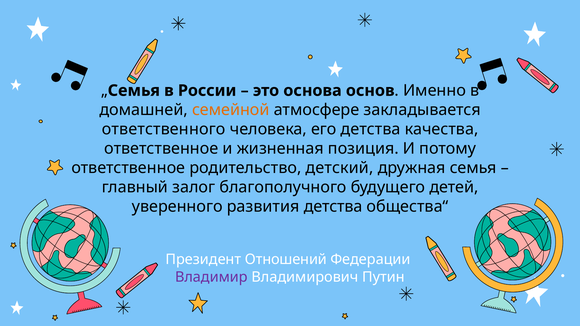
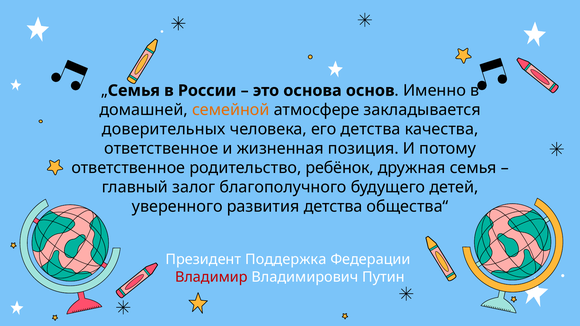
ответственного: ответственного -> доверительных (164, 129)
детский: детский -> ребёнок (340, 168)
Отношений: Отношений -> Поддержка (286, 260)
Владимир colour: purple -> red (211, 277)
